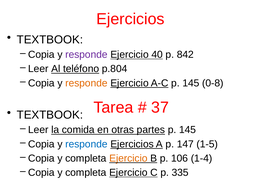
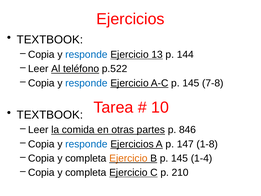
responde colour: purple -> blue (86, 55)
40: 40 -> 13 (157, 55)
842: 842 -> 144 (185, 55)
p.804: p.804 -> p.522 (115, 69)
responde colour: orange -> blue (86, 83)
0-8: 0-8 -> 7-8 (213, 83)
37: 37 -> 10 (160, 107)
partes p 145: 145 -> 846 (188, 130)
1-5: 1-5 -> 1-8 (207, 144)
B p 106: 106 -> 145 (180, 158)
335: 335 -> 210 (180, 172)
